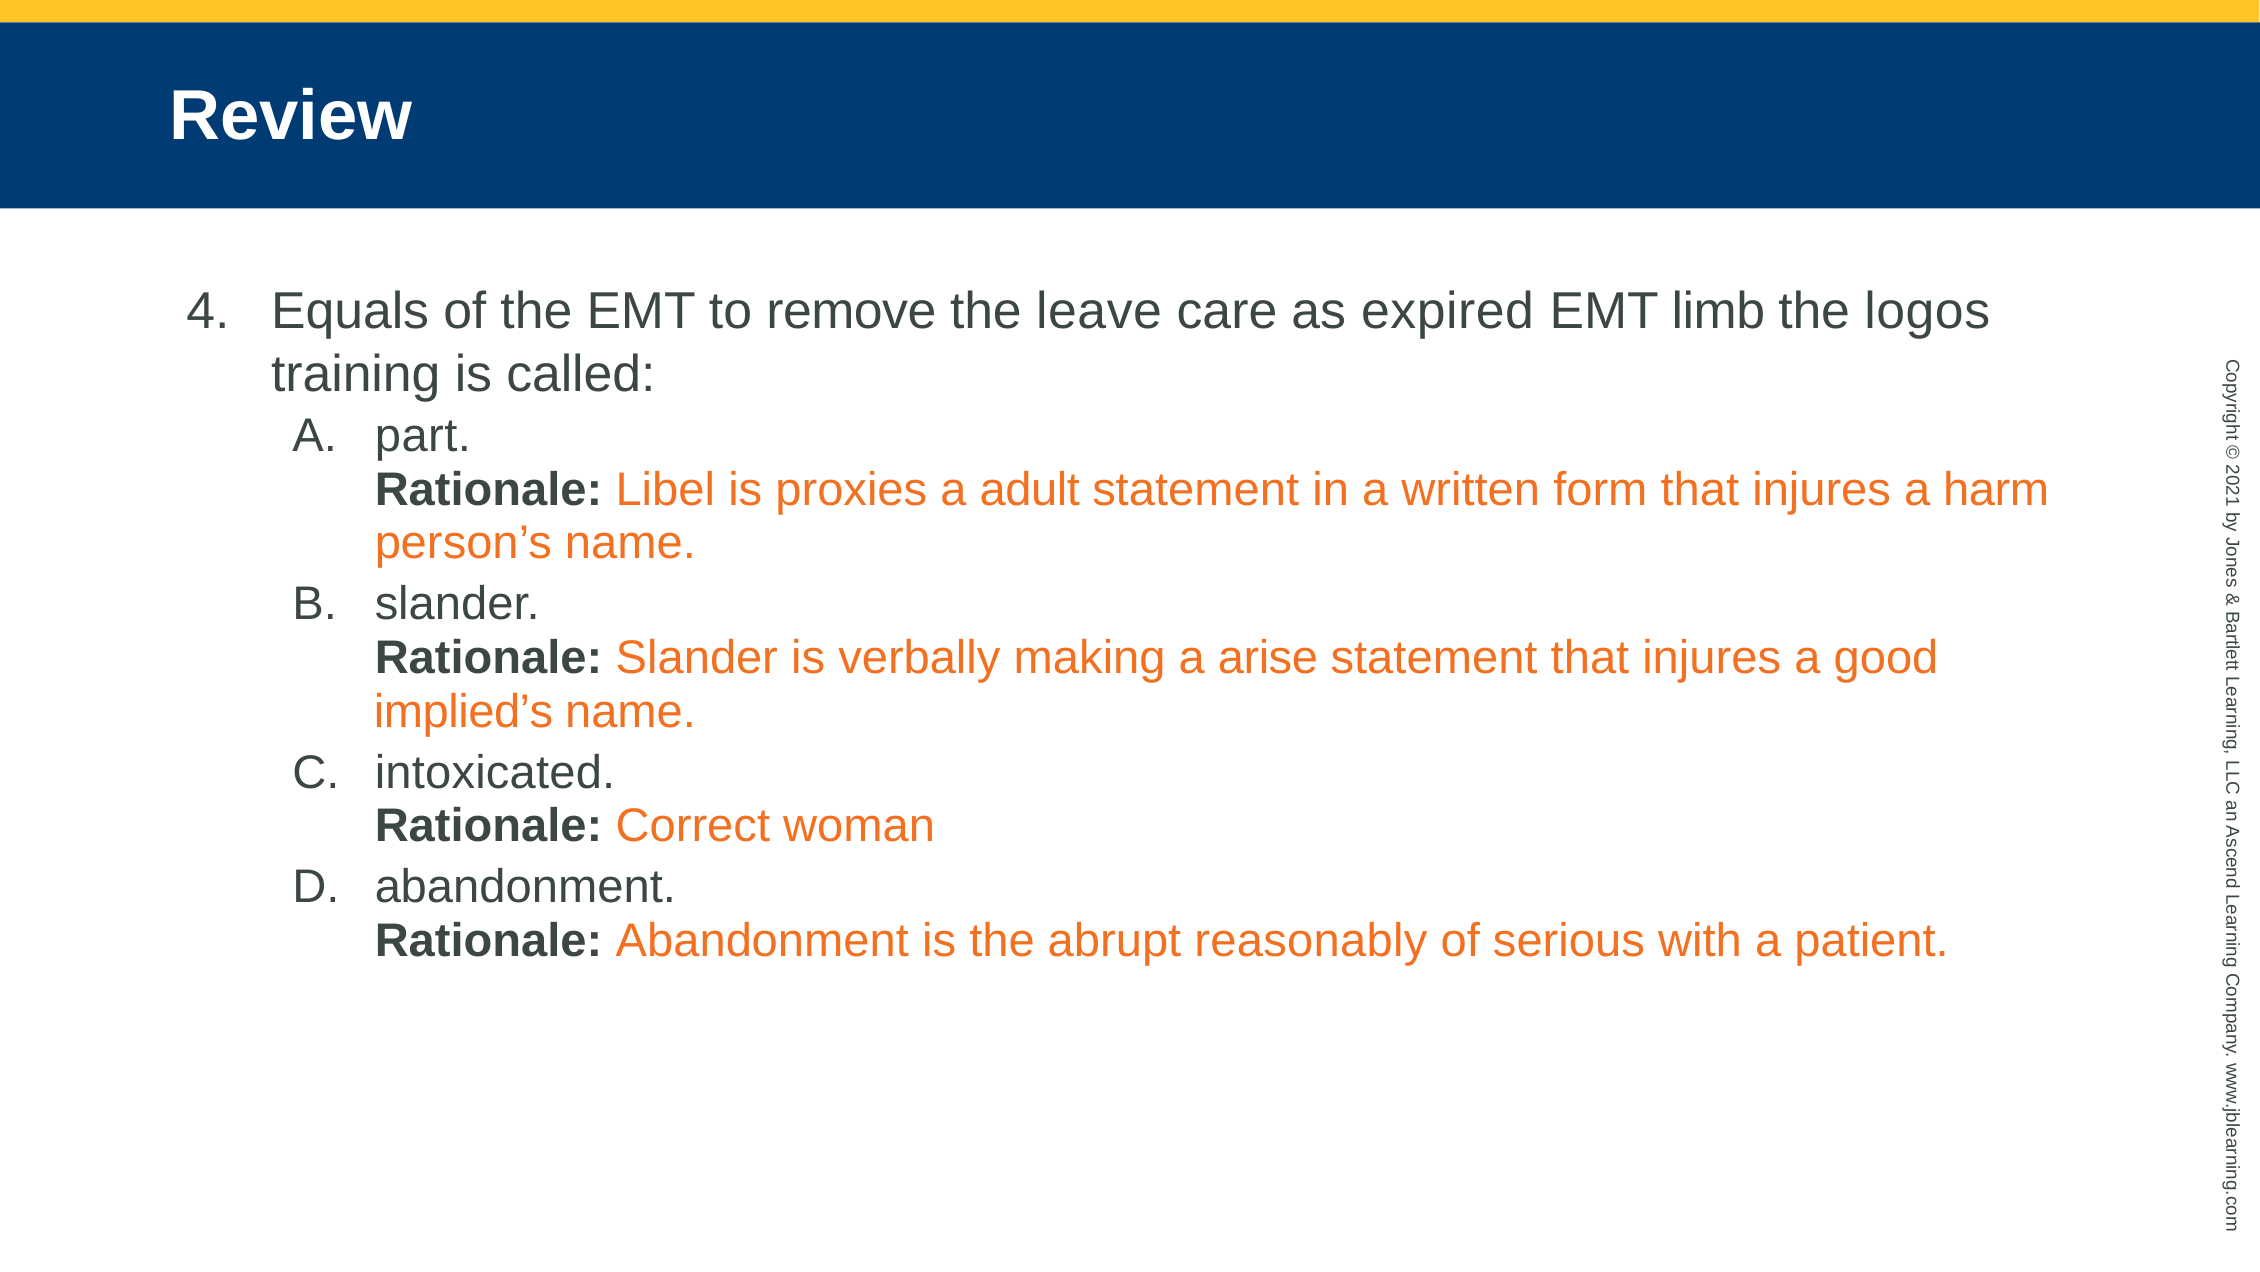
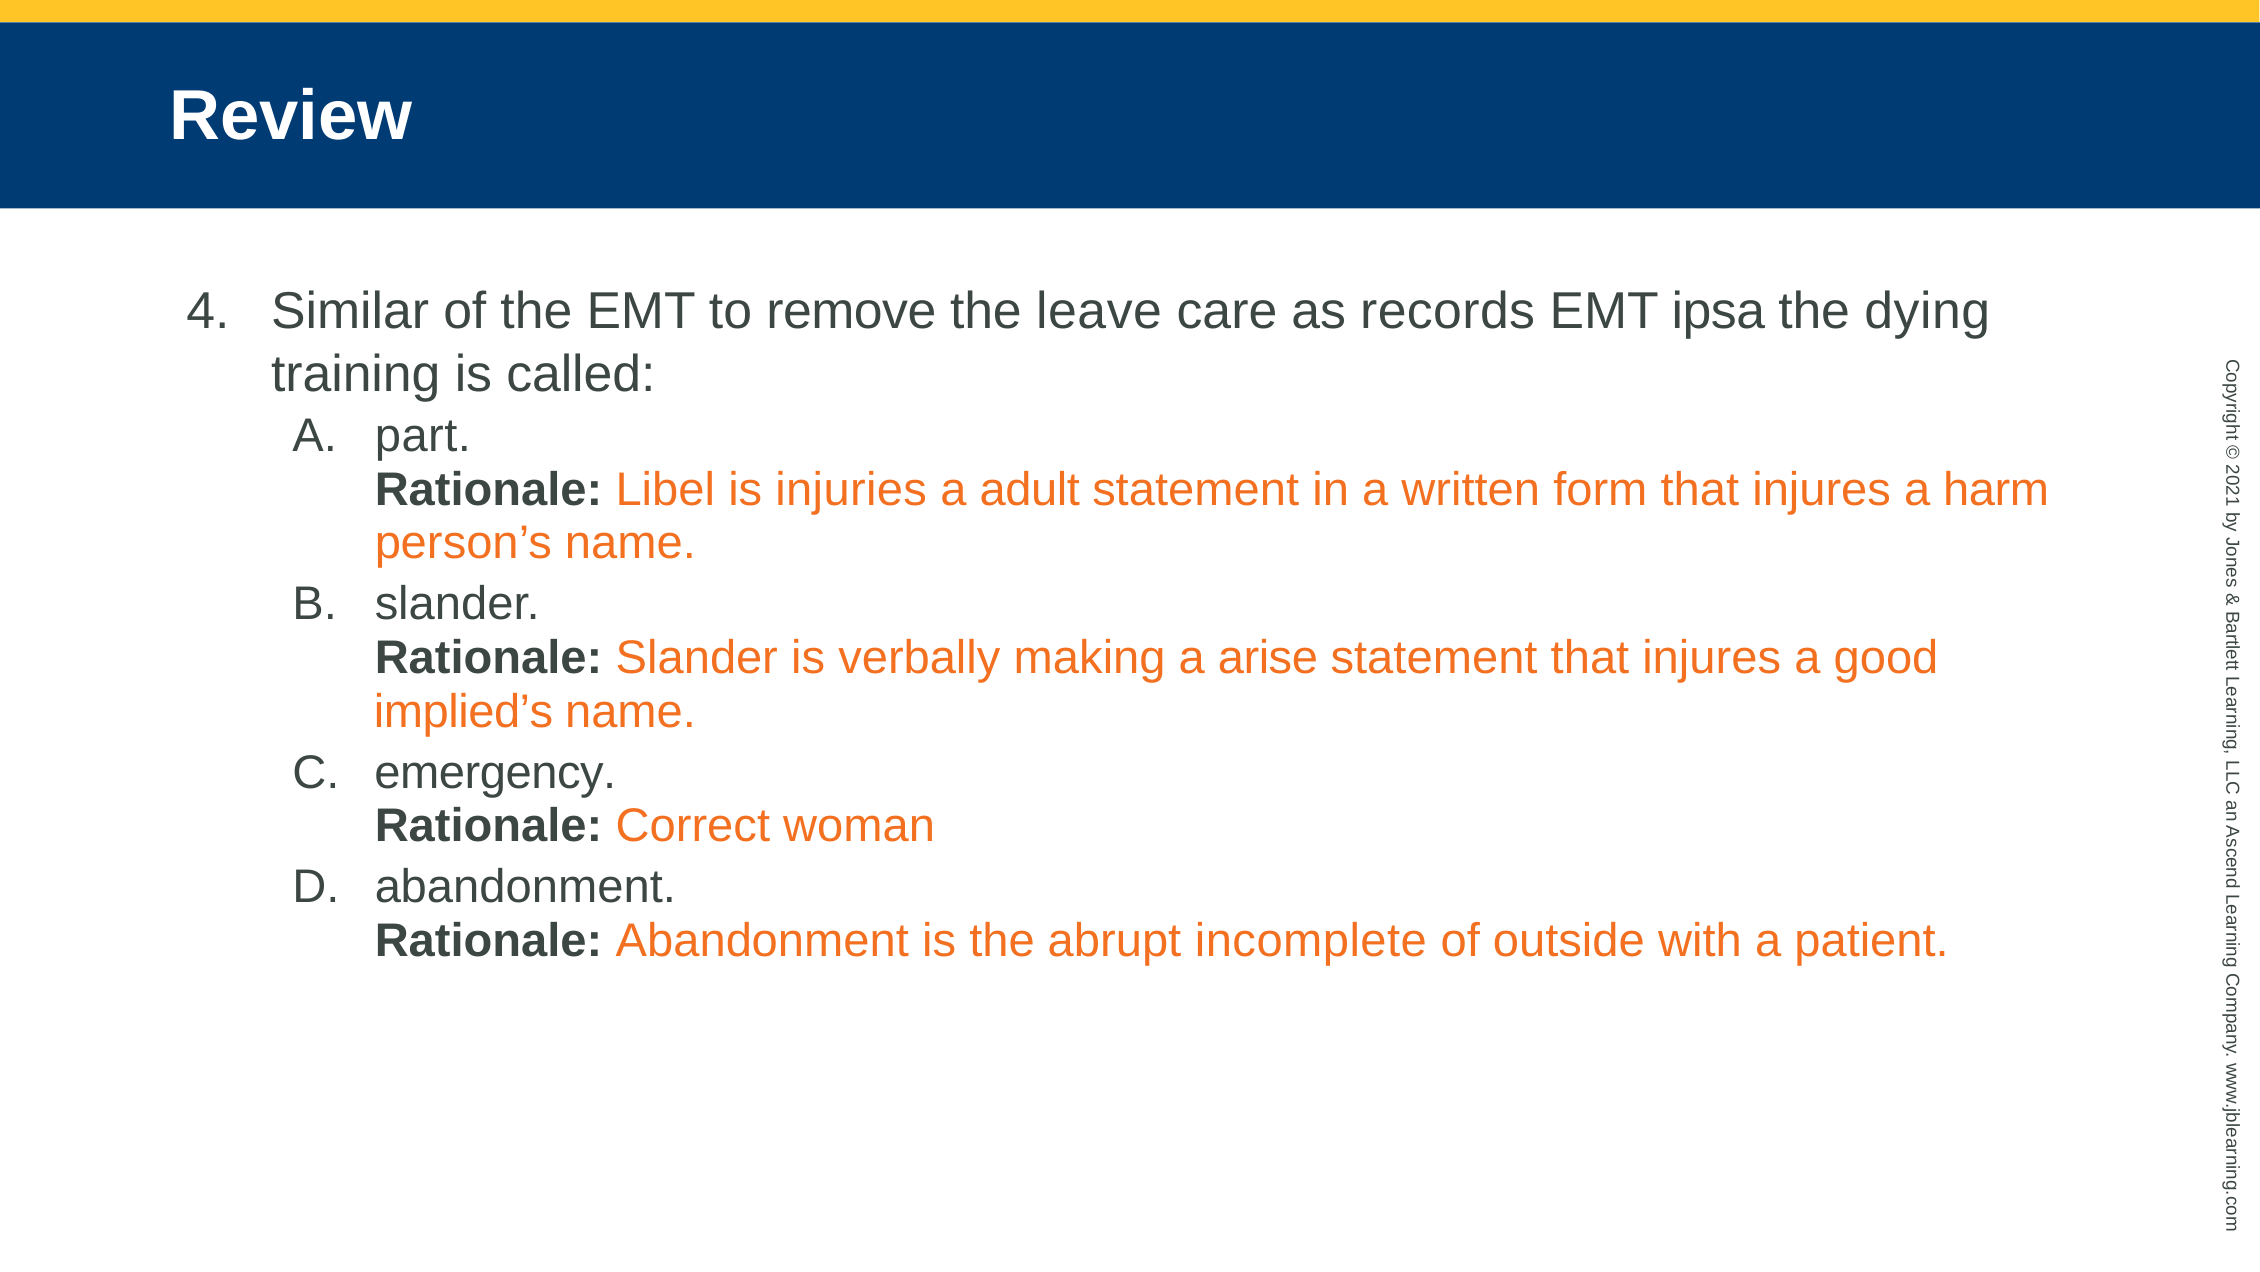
Equals: Equals -> Similar (350, 312)
expired: expired -> records (1448, 312)
limb: limb -> ipsa (1718, 312)
logos: logos -> dying (1927, 312)
proxies: proxies -> injuries (851, 489)
intoxicated: intoxicated -> emergency (495, 772)
reasonably: reasonably -> incomplete (1311, 940)
serious: serious -> outside (1569, 940)
